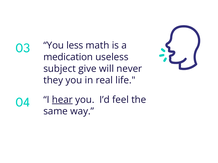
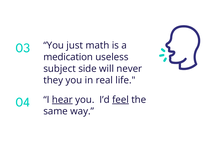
less: less -> just (75, 46)
give: give -> side (88, 69)
feel underline: none -> present (121, 100)
